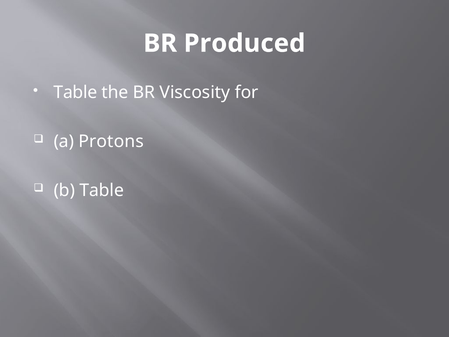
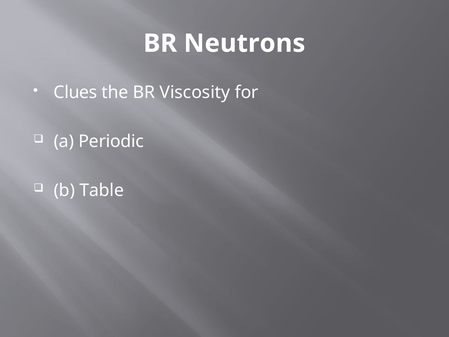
Produced: Produced -> Neutrons (244, 43)
Table: Table -> Clues (75, 92)
Protons: Protons -> Periodic (111, 141)
